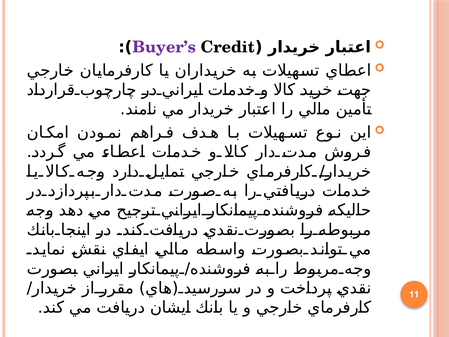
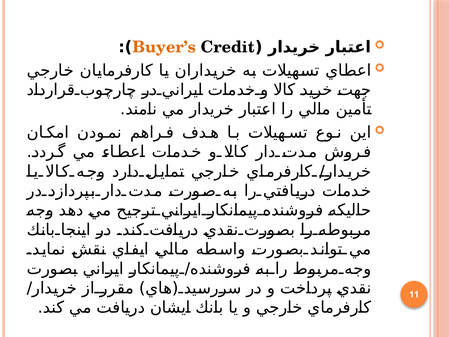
Buyer’s colour: purple -> orange (164, 47)
